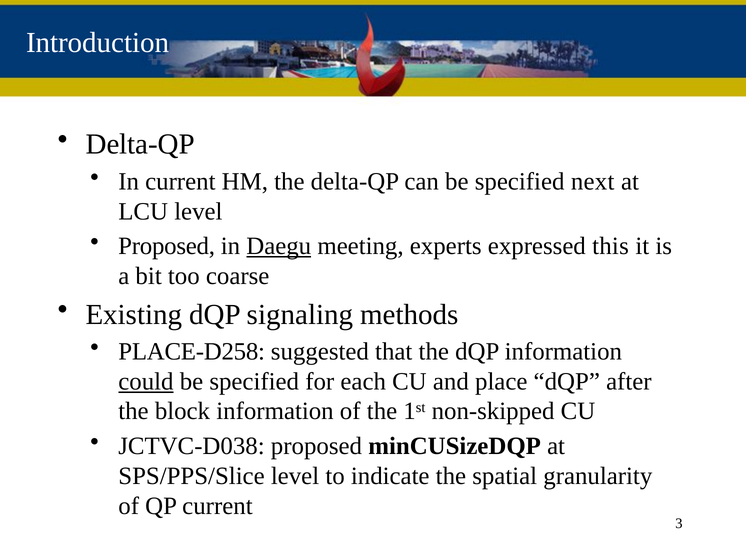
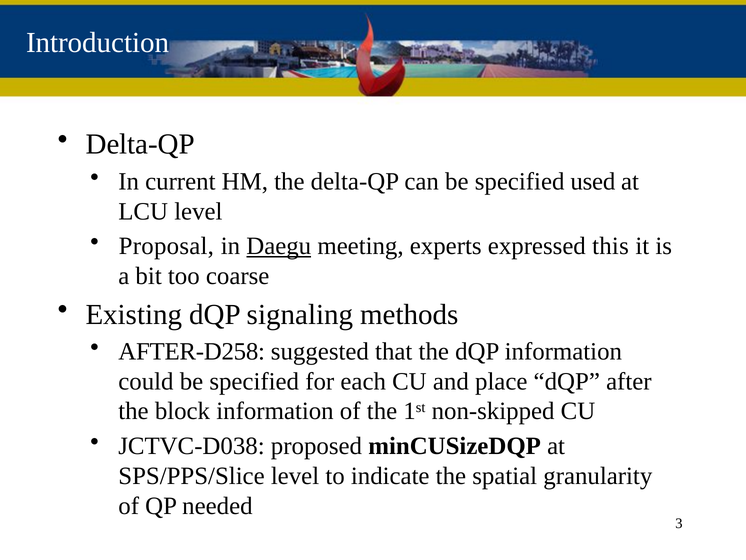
next: next -> used (593, 181)
Proposed: Proposed -> Proposal (166, 246)
PLACE-D258: PLACE-D258 -> AFTER-D258 (192, 351)
could underline: present -> none (146, 381)
QP current: current -> needed (217, 505)
